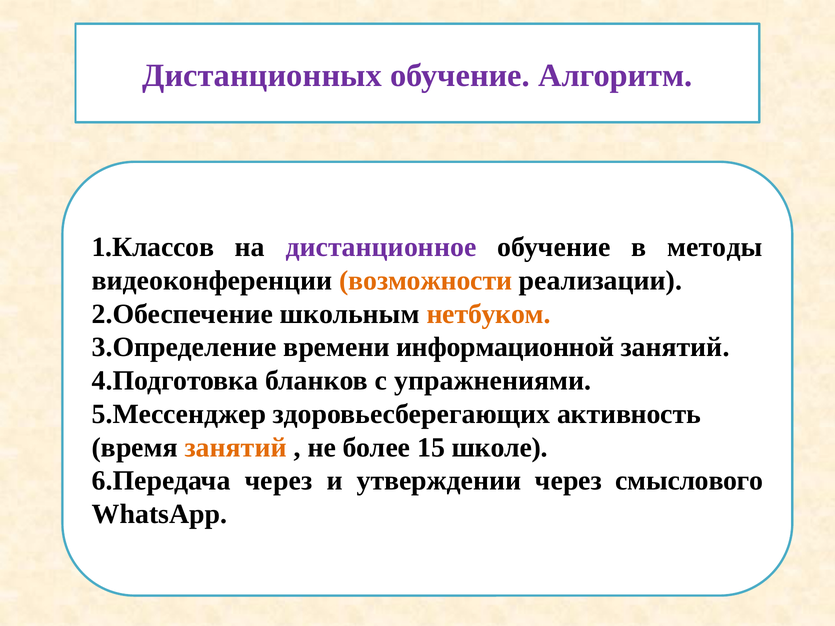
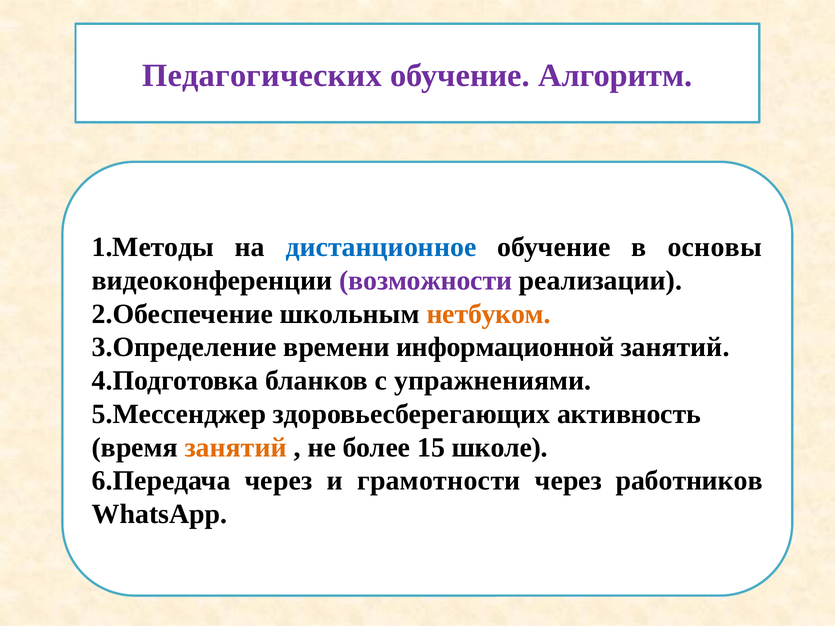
Дистанционных: Дистанционных -> Педагогических (262, 75)
1.Классов: 1.Классов -> 1.Методы (153, 247)
дистанционное colour: purple -> blue (381, 247)
методы: методы -> основы (715, 247)
возможности colour: orange -> purple (426, 281)
утверждении: утверждении -> грамотности (439, 481)
смыслового: смыслового -> работников (689, 481)
